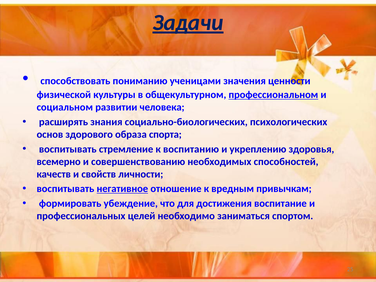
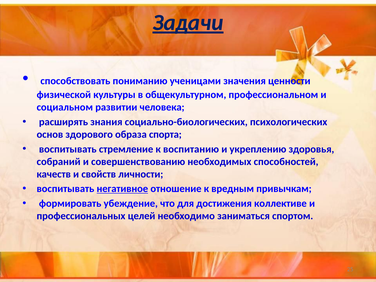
профессиональном underline: present -> none (273, 95)
всемерно: всемерно -> собраний (59, 162)
воспитание: воспитание -> коллективе (280, 203)
